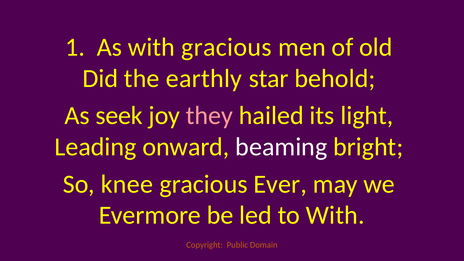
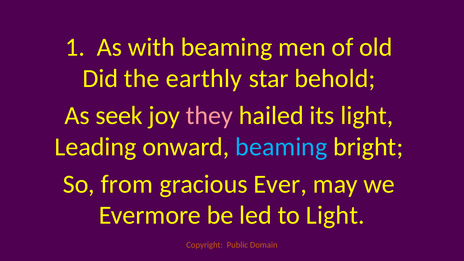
with gracious: gracious -> beaming (227, 47)
beaming colour: white -> light blue (281, 147)
knee: knee -> from (127, 184)
to With: With -> Light (335, 215)
